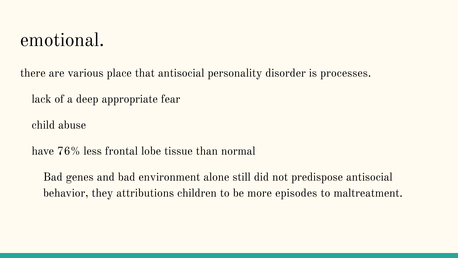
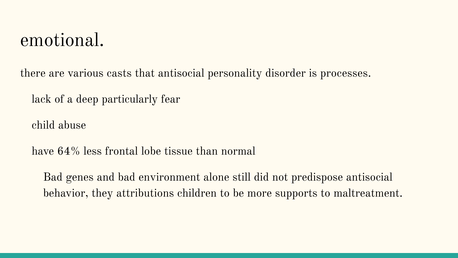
place: place -> casts (119, 73)
appropriate: appropriate -> particularly (130, 99)
76%: 76% -> 64% (69, 151)
episodes: episodes -> supports (296, 193)
